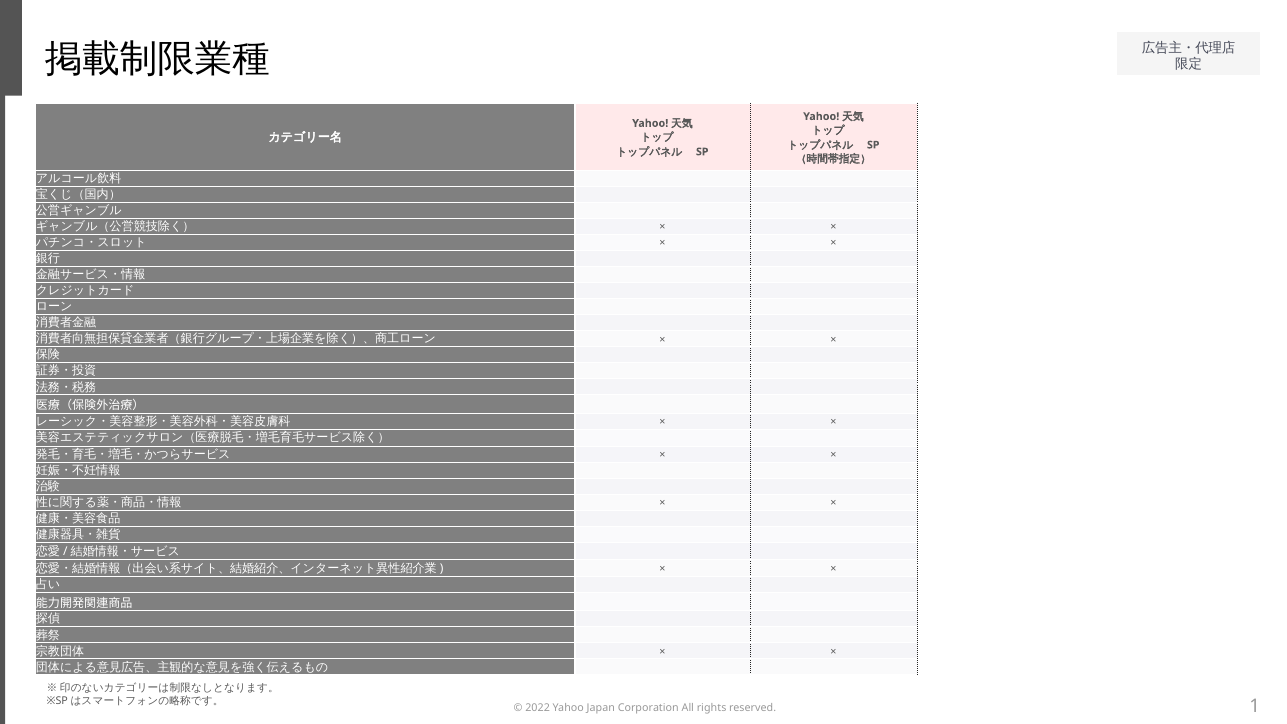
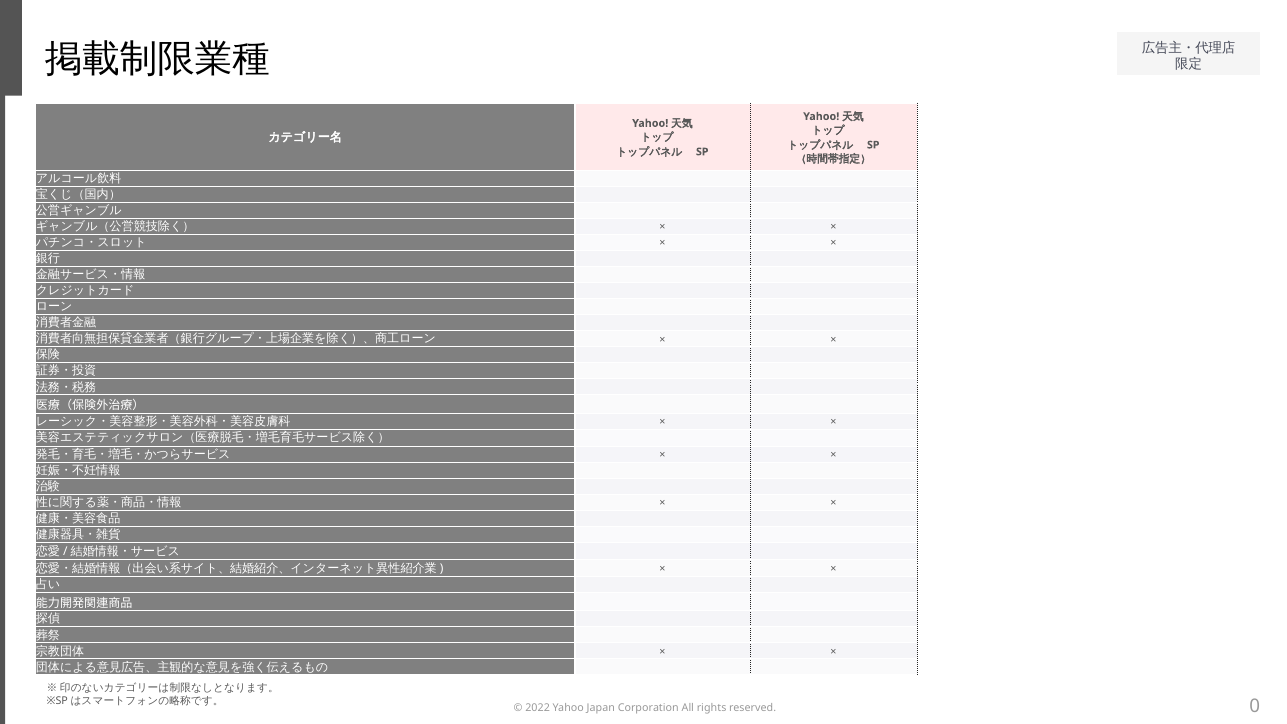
1: 1 -> 0 (1255, 706)
